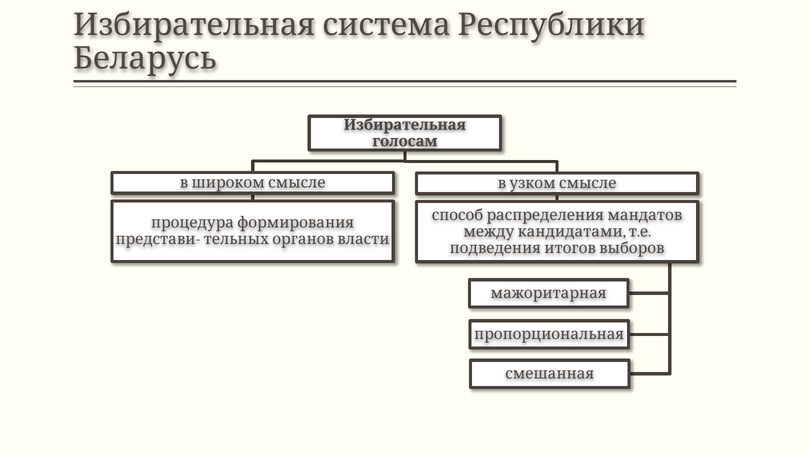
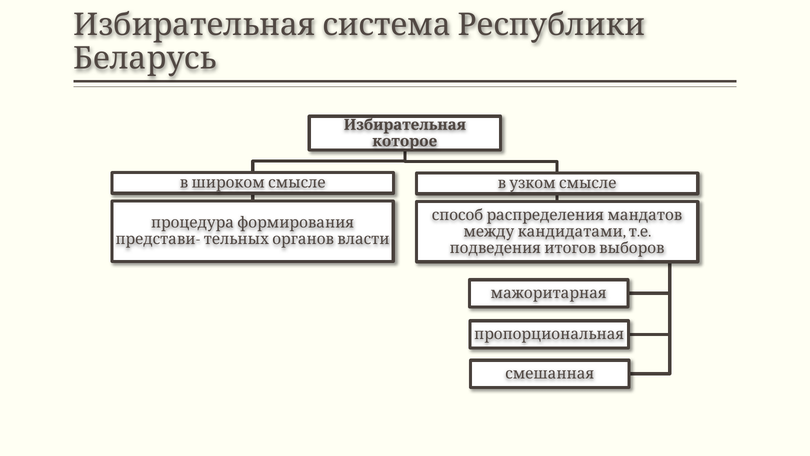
голосам: голосам -> которое (405, 141)
